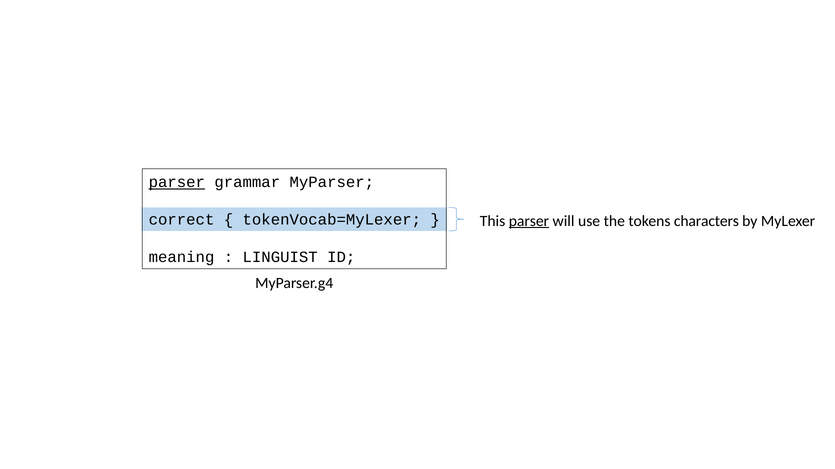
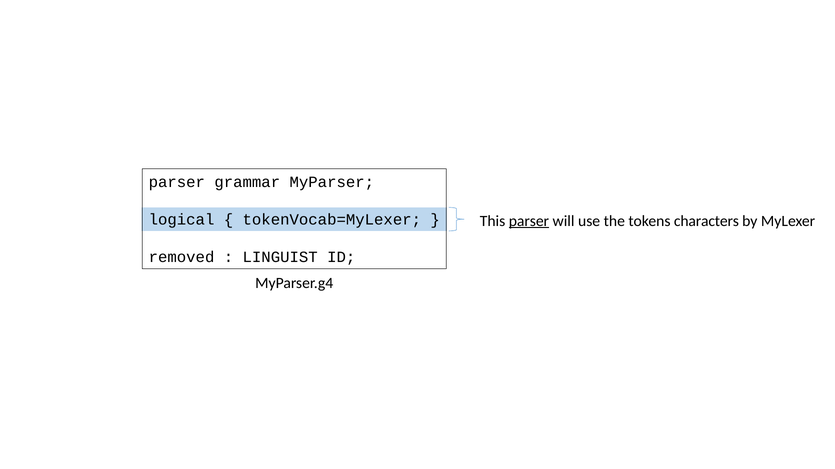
parser underline: present -> none (177, 182)
correct: correct -> logical (182, 220)
meaning: meaning -> removed (182, 258)
